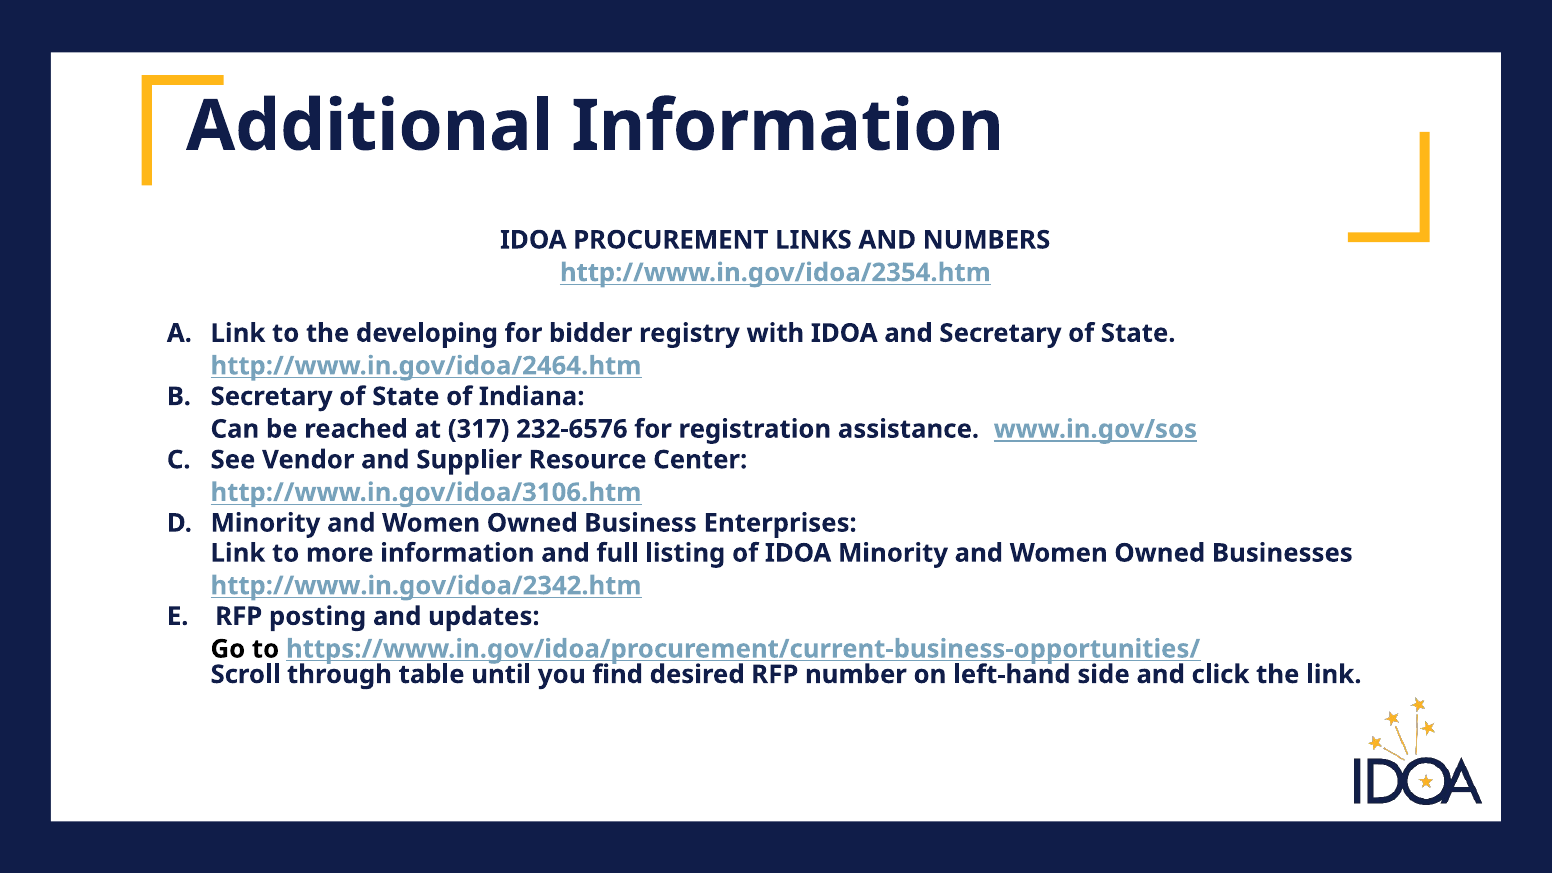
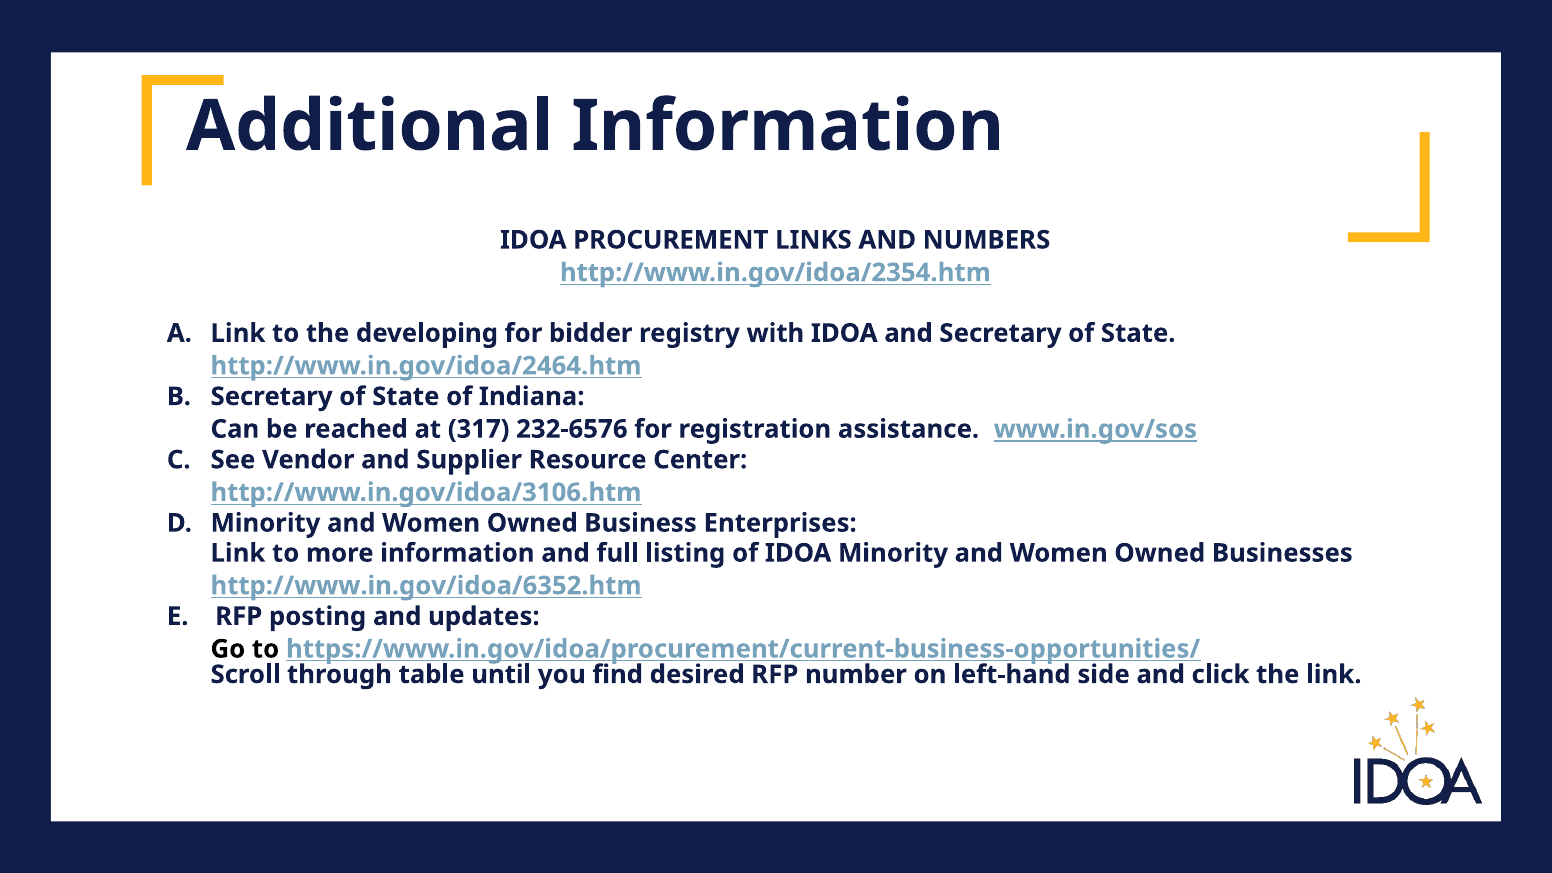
http://www.in.gov/idoa/2342.htm: http://www.in.gov/idoa/2342.htm -> http://www.in.gov/idoa/6352.htm (426, 586)
